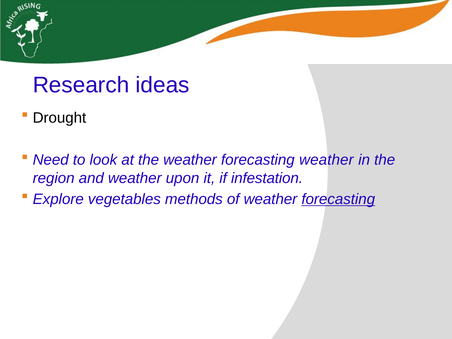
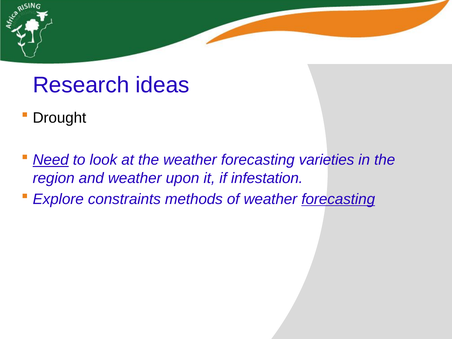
Need underline: none -> present (51, 160)
forecasting weather: weather -> varieties (327, 160)
vegetables: vegetables -> constraints (124, 199)
